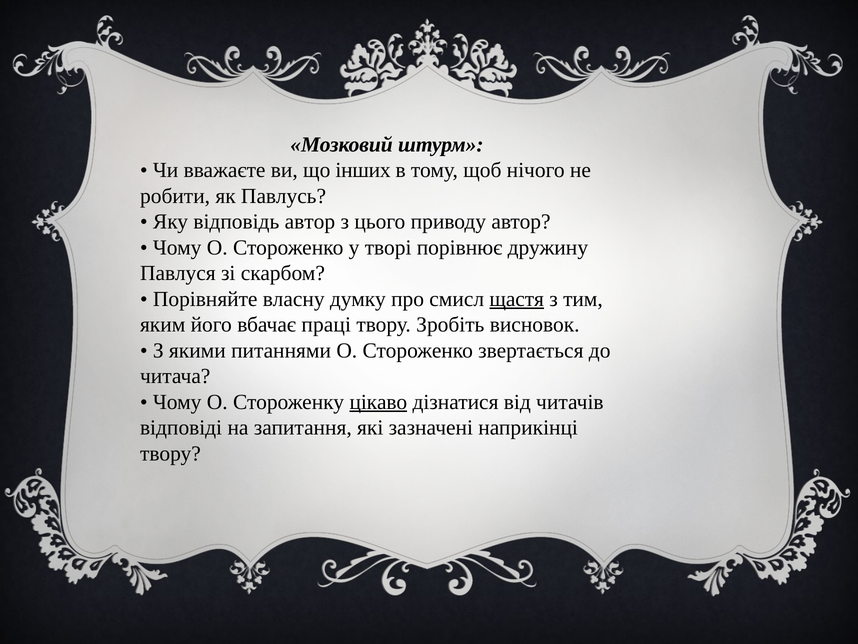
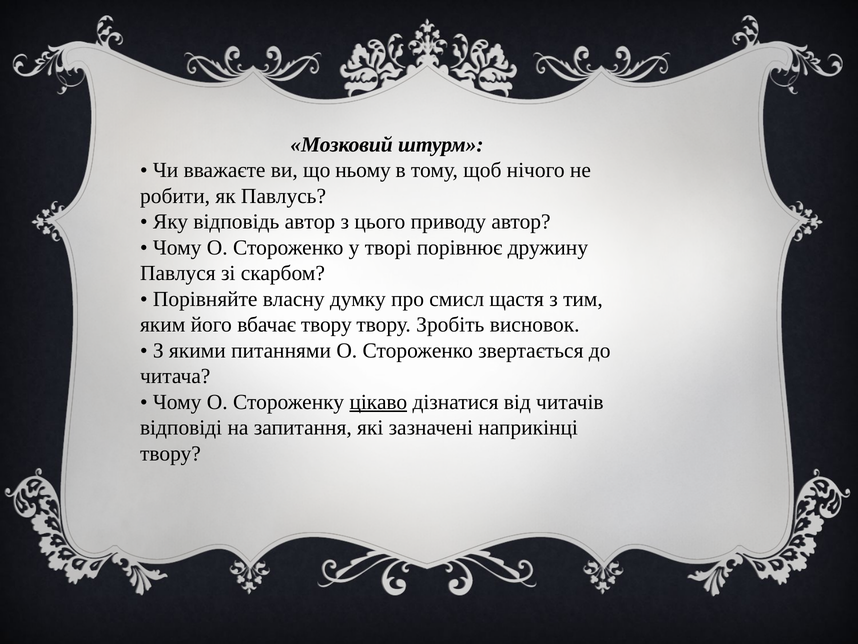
інших: інших -> ньому (363, 170)
щастя underline: present -> none (517, 299)
вбачає праці: праці -> твору (326, 325)
